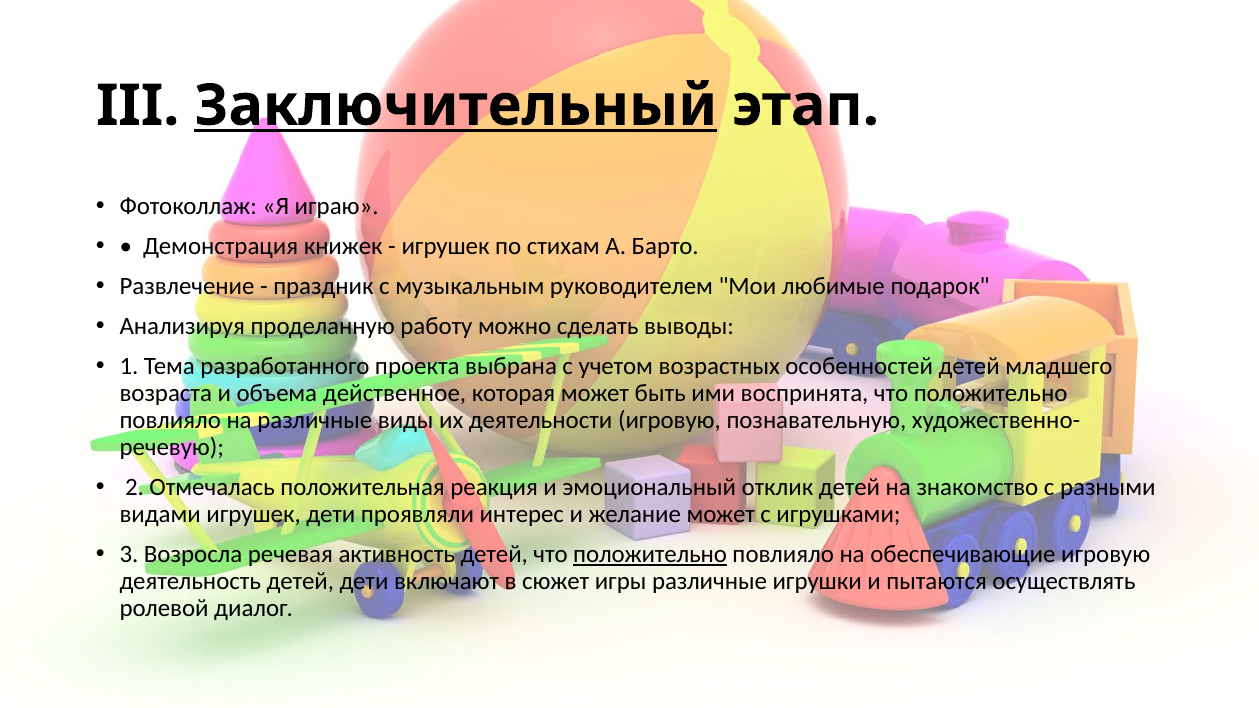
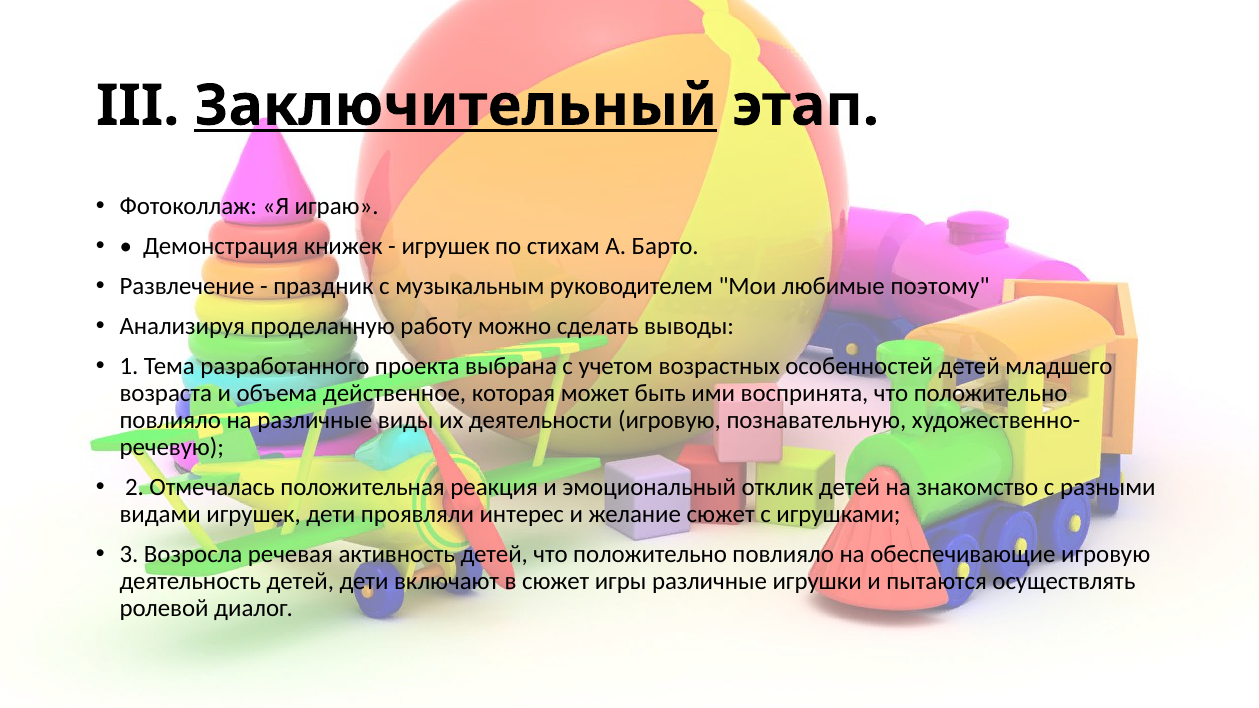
подарок: подарок -> поэтому (940, 287)
желание может: может -> сюжет (721, 514)
положительно underline: present -> none (650, 554)
